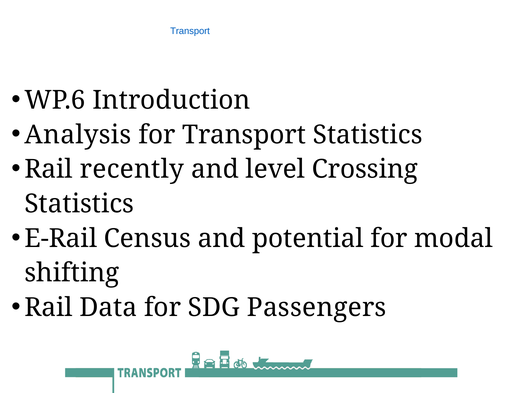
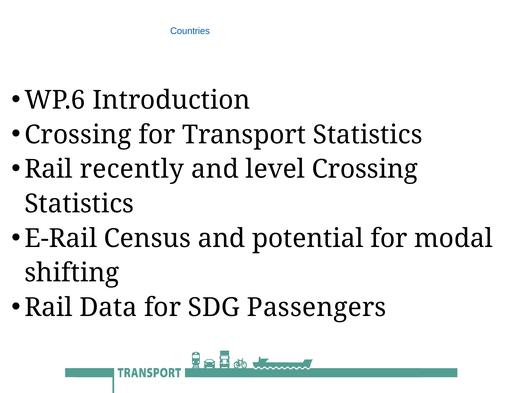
Transport: Transport -> Countries (190, 31)
Analysis: Analysis -> Crossing (78, 134)
